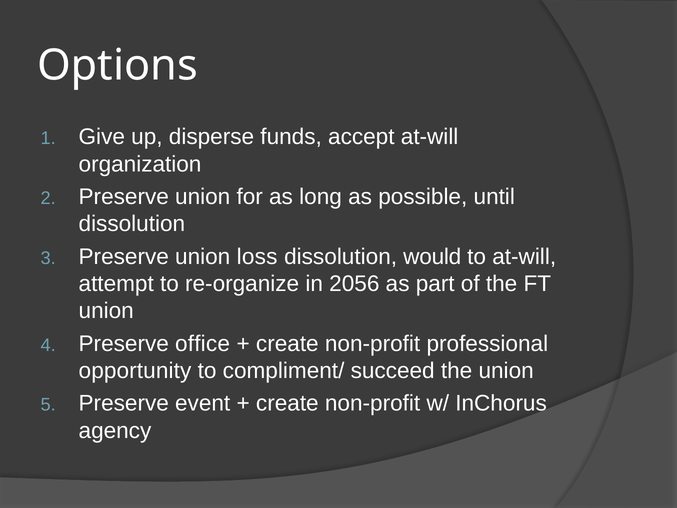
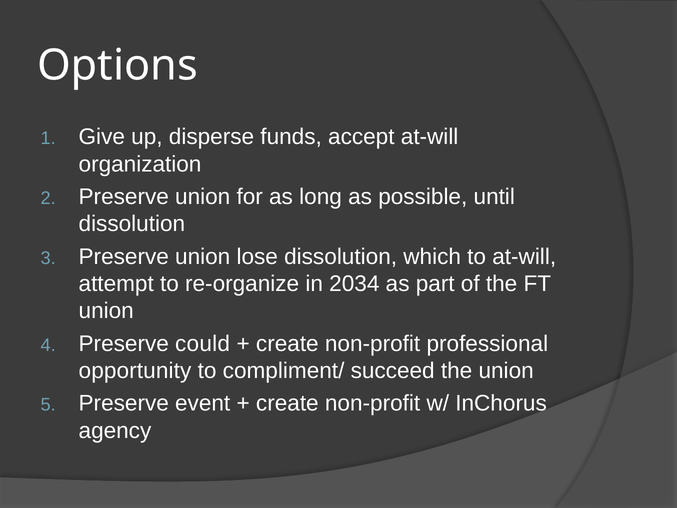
loss: loss -> lose (257, 257)
would: would -> which (432, 257)
2056: 2056 -> 2034 (354, 284)
office: office -> could (203, 343)
